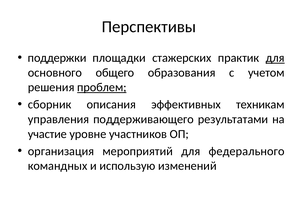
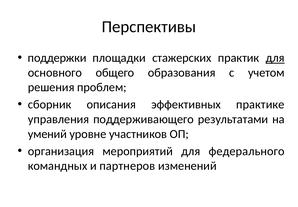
проблем underline: present -> none (102, 87)
техникам: техникам -> практике (260, 104)
участие: участие -> умений (47, 134)
использую: использую -> партнеров (127, 165)
